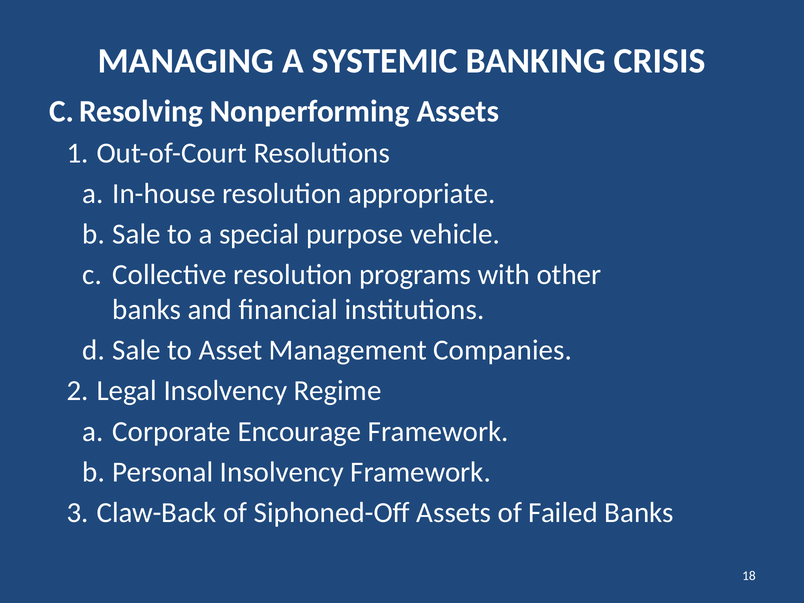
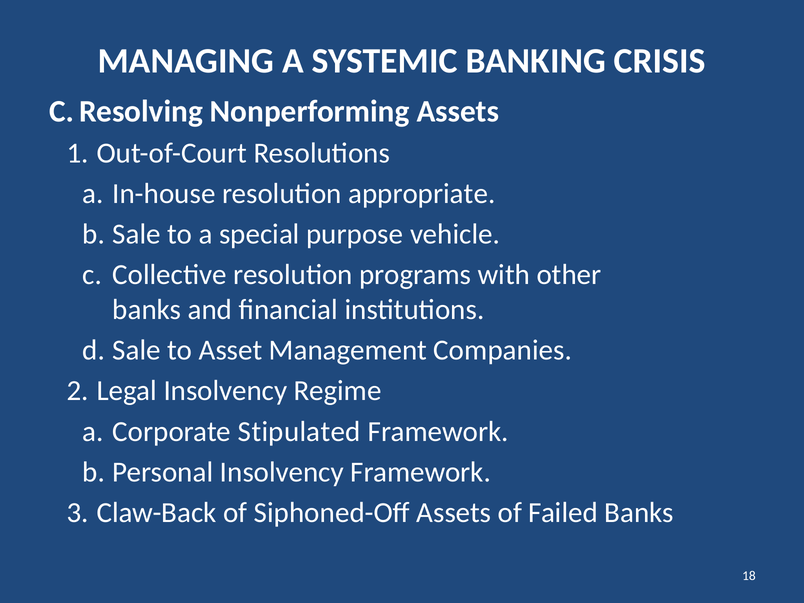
Encourage: Encourage -> Stipulated (299, 432)
